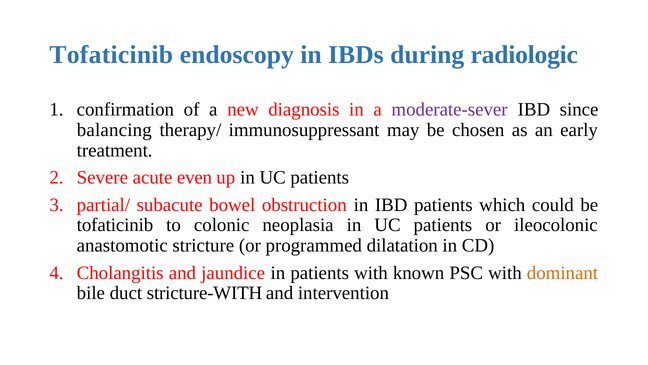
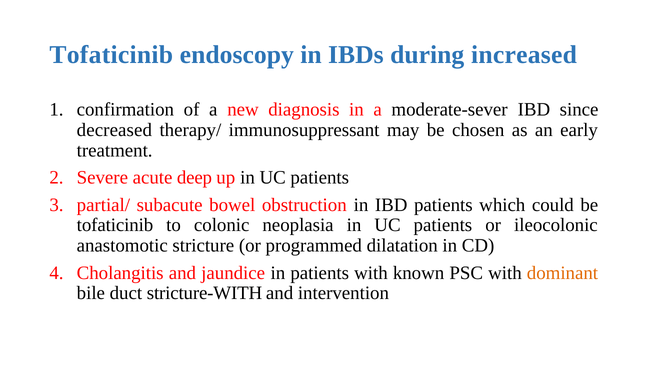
radiologic: radiologic -> increased (524, 54)
moderate-sever colour: purple -> black (450, 110)
balancing: balancing -> decreased (114, 130)
even: even -> deep (195, 177)
